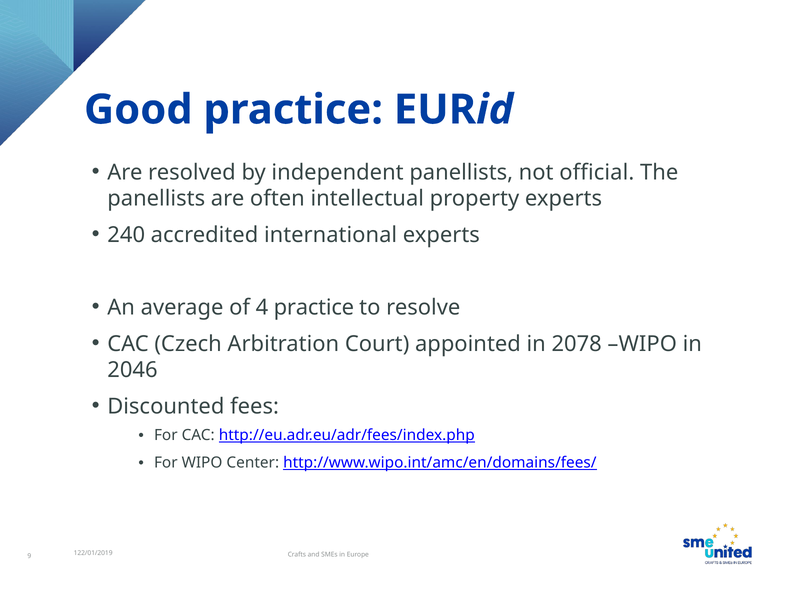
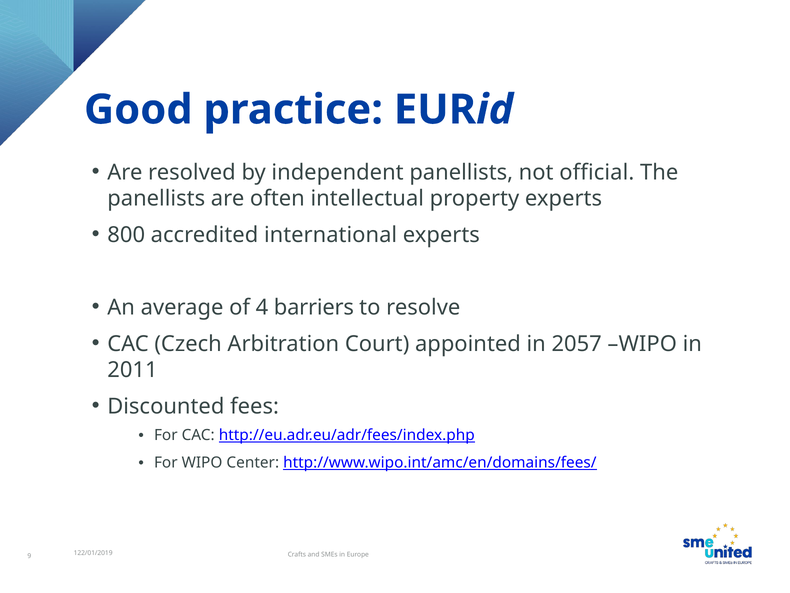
240: 240 -> 800 (126, 235)
4 practice: practice -> barriers (314, 307)
2078: 2078 -> 2057 (577, 343)
2046: 2046 -> 2011 (132, 370)
